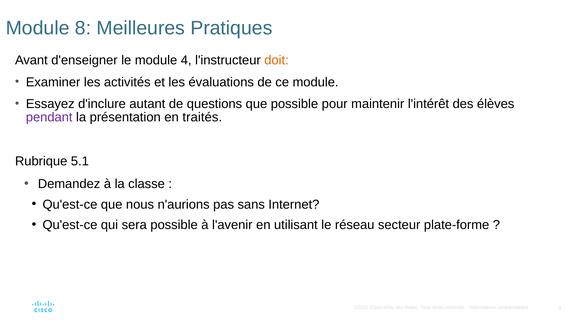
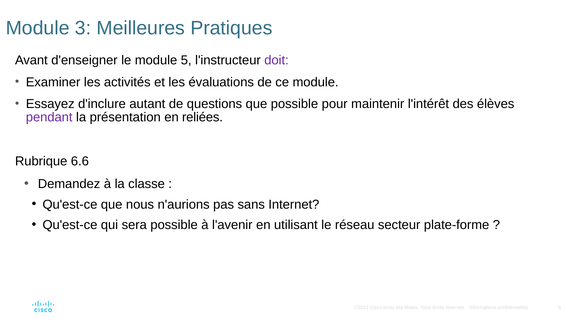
8: 8 -> 3 (83, 28)
4: 4 -> 5 (186, 60)
doit colour: orange -> purple (276, 60)
traités: traités -> reliées (202, 117)
5.1: 5.1 -> 6.6 (80, 161)
